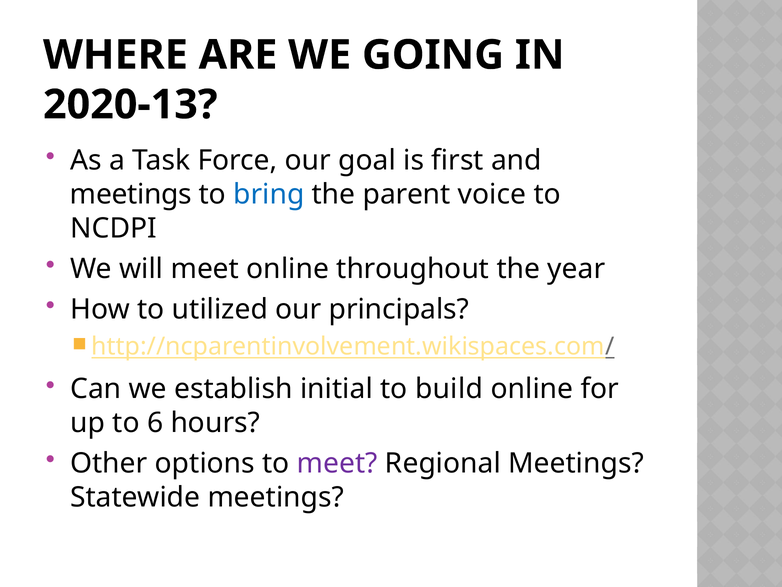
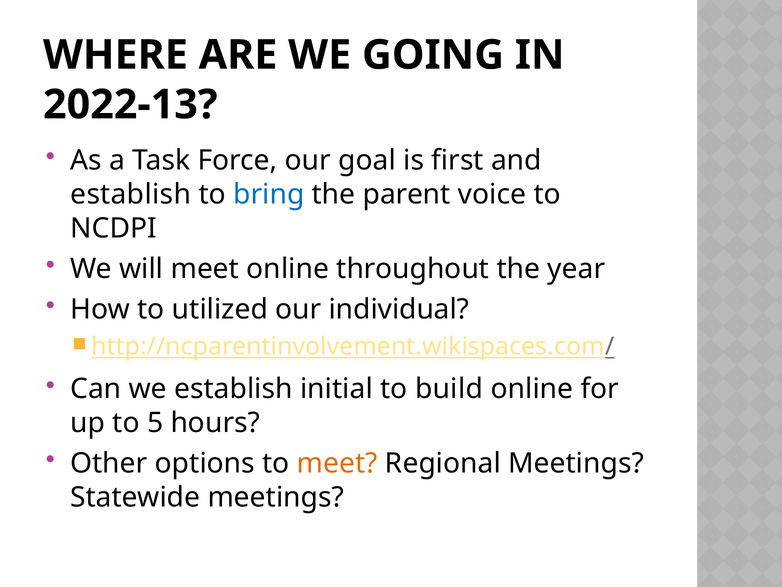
2020-13: 2020-13 -> 2022-13 (130, 105)
meetings: meetings -> establish (131, 194)
principals: principals -> individual (399, 309)
6: 6 -> 5 (155, 423)
meet colour: purple -> orange (337, 463)
